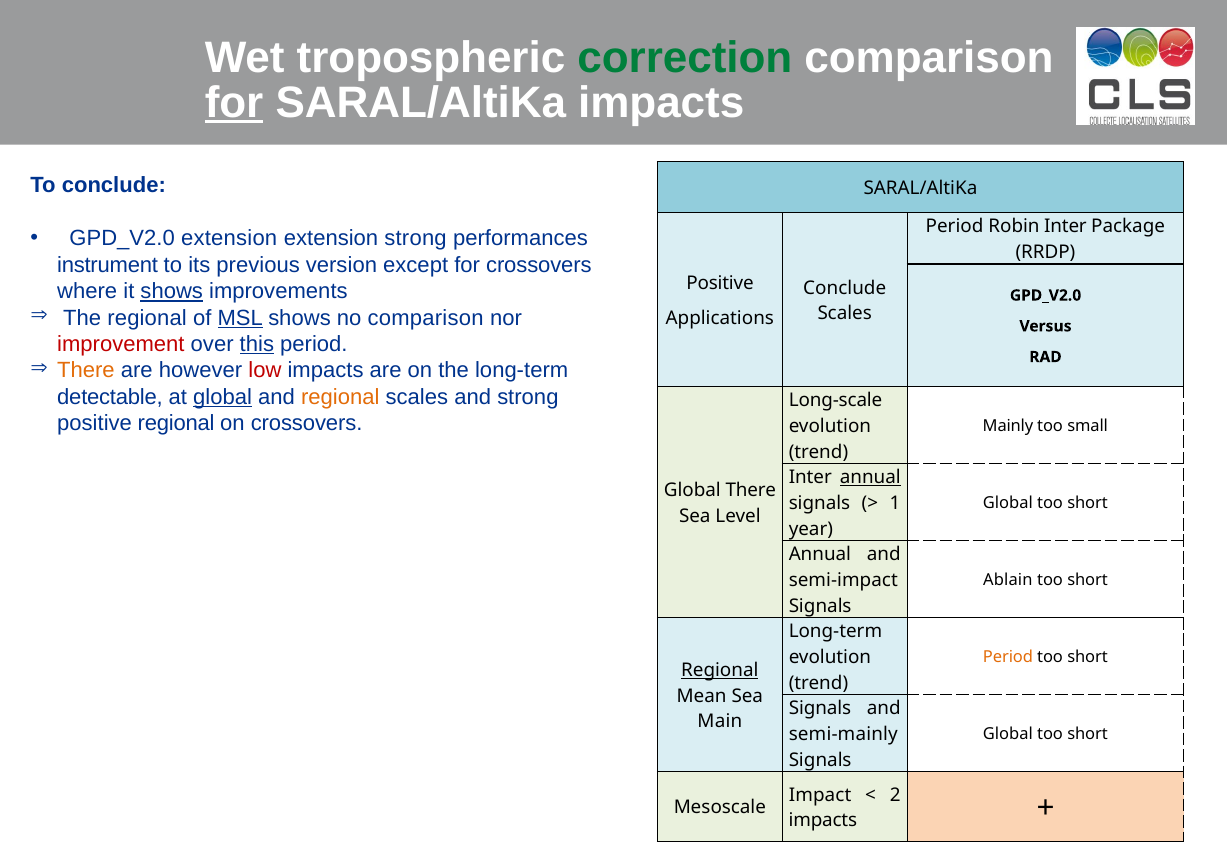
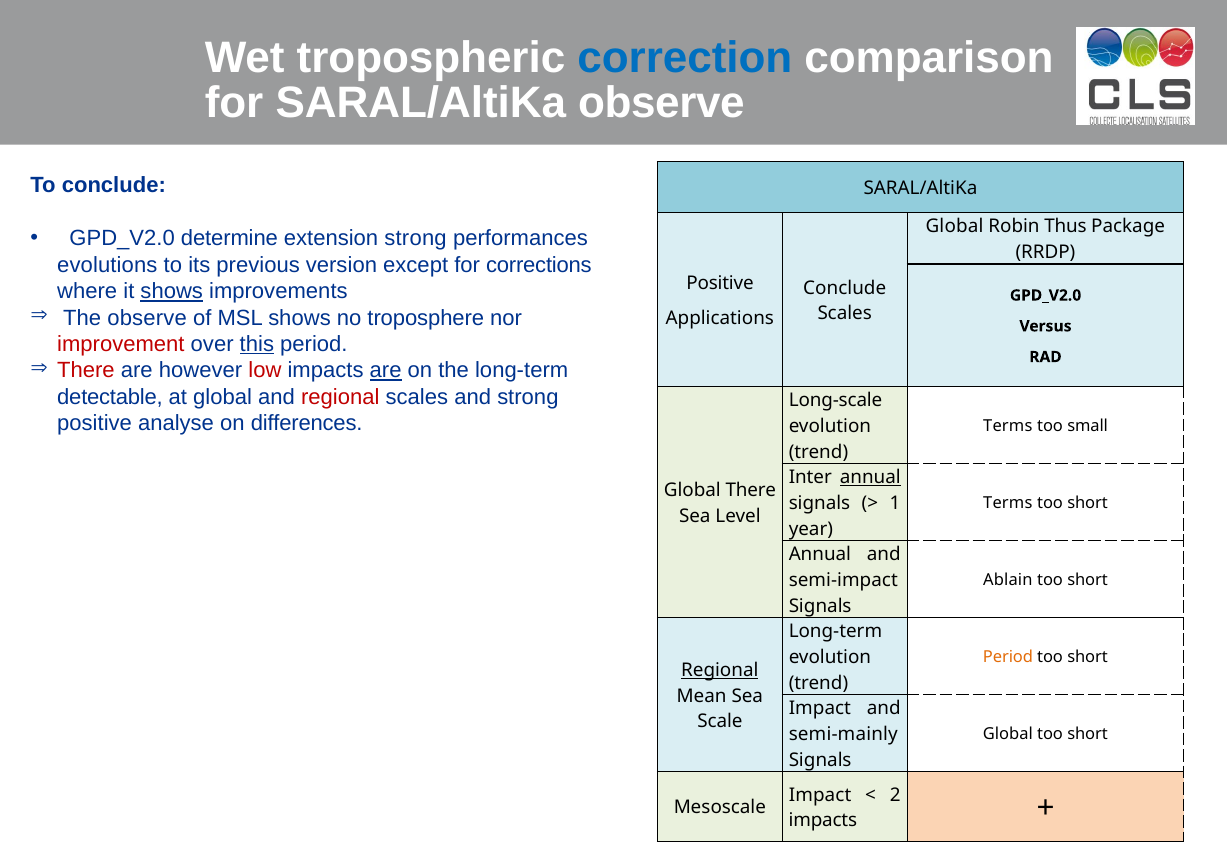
correction colour: green -> blue (685, 58)
for underline: present -> none (234, 103)
SARAL/AltiKa impacts: impacts -> observe (661, 103)
Period: Period -> Global (955, 227)
Robin Inter: Inter -> Thus (1065, 227)
GPD_V2.0 extension: extension -> determine (229, 239)
instrument: instrument -> evolutions (107, 265)
for crossovers: crossovers -> corrections (539, 265)
The regional: regional -> observe (147, 318)
MSL underline: present -> none (240, 318)
no comparison: comparison -> troposphere (426, 318)
There colour: orange -> red (86, 371)
are underline: none -> present (386, 371)
global underline: present -> none (223, 397)
regional colour: orange -> red (340, 397)
positive regional: regional -> analyse (176, 424)
on crossovers: crossovers -> differences (307, 424)
Mainly: Mainly -> Terms (1008, 426)
Global: Global -> Terms (1008, 503)
Signals: Signals -> Impact (820, 709)
Main: Main -> Scale (720, 722)
